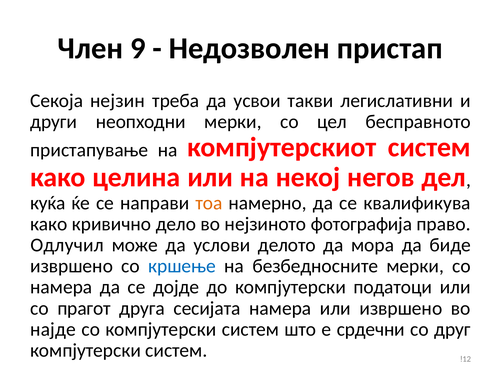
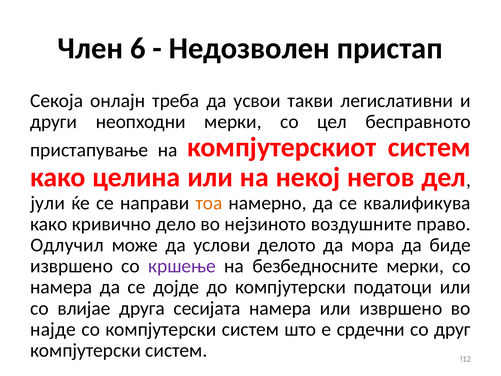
9: 9 -> 6 (138, 48)
нејзин: нејзин -> онлајн (118, 101)
куќа: куќа -> јули (48, 203)
фотографија: фотографија -> воздушните (361, 224)
кршење colour: blue -> purple (182, 266)
прагот: прагот -> влијае (84, 308)
